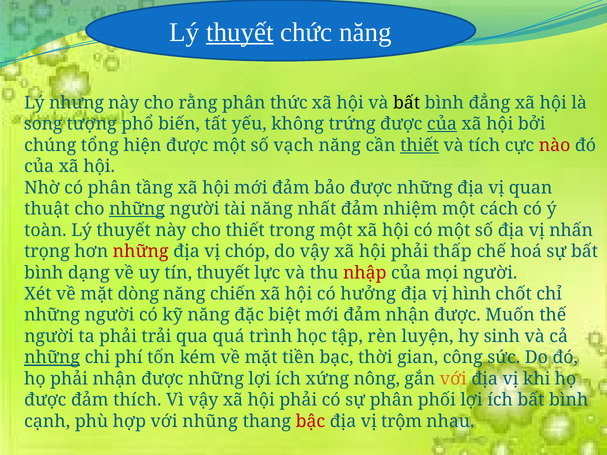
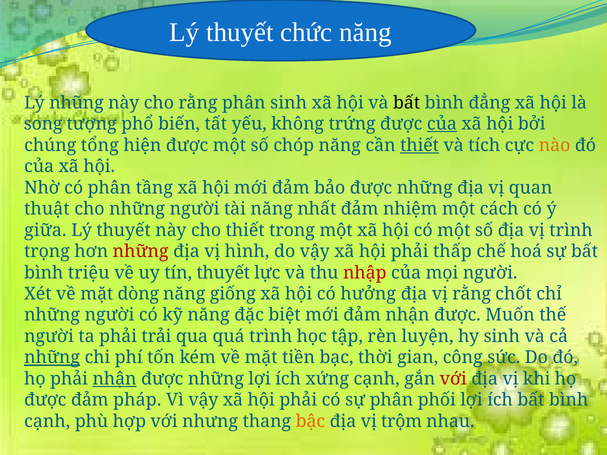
thuyết underline: present -> none (240, 32)
nhưng: nhưng -> nhũng (76, 103)
phân thức: thức -> sinh (289, 103)
vạch: vạch -> chóp (294, 145)
nào colour: red -> orange (555, 145)
những underline: present -> none (137, 209)
toàn: toàn -> giữa (45, 230)
vị nhấn: nhấn -> trình (571, 230)
chóp: chóp -> hình (247, 252)
dạng: dạng -> triệu (89, 273)
chiến: chiến -> giống (233, 294)
vị hình: hình -> rằng (472, 294)
nhận underline: none -> present (115, 379)
xứng nông: nông -> cạnh (377, 379)
với colour: orange -> red (453, 379)
thích: thích -> pháp (137, 400)
nhũng: nhũng -> nhưng (210, 422)
bậc colour: red -> orange (310, 422)
